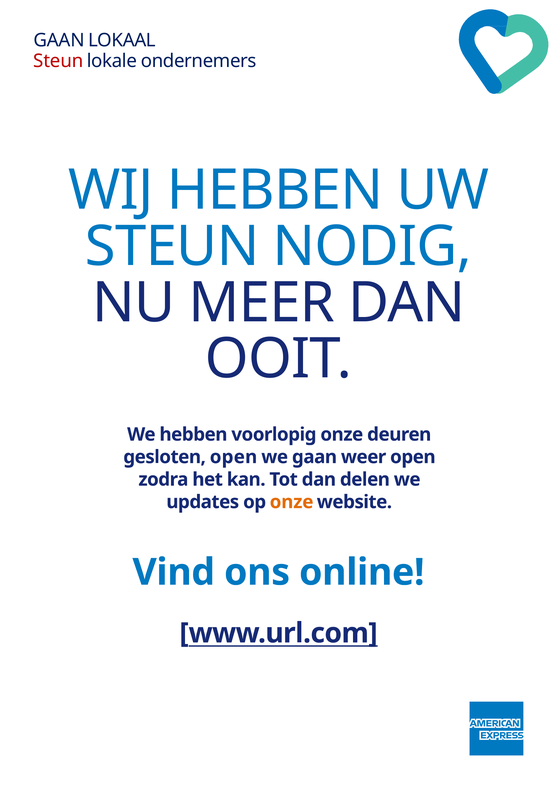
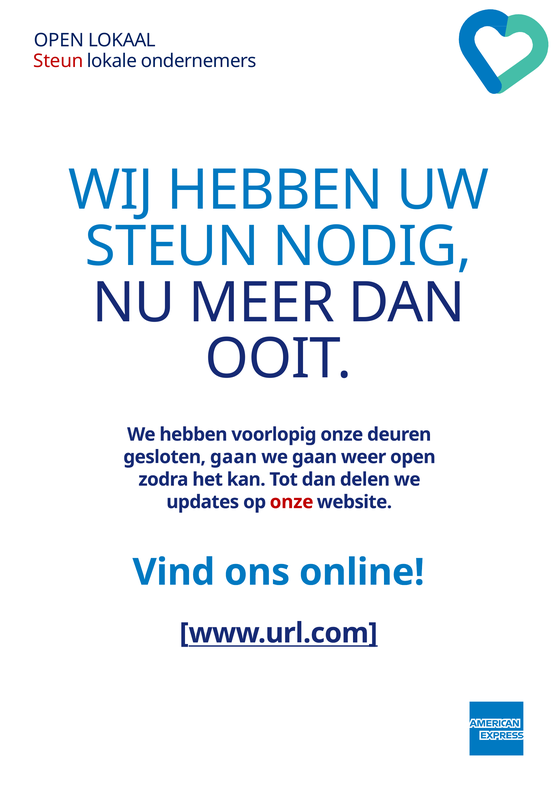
GAAN: GAAN -> OPEN (59, 40)
gesloten open: open -> gaan (233, 457)
onze colour: orange -> red (292, 501)
